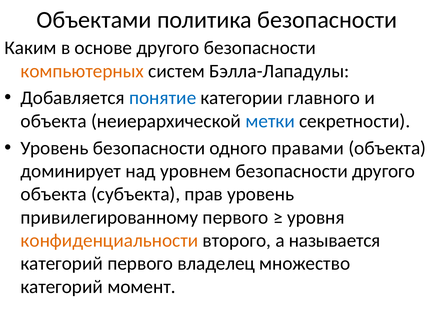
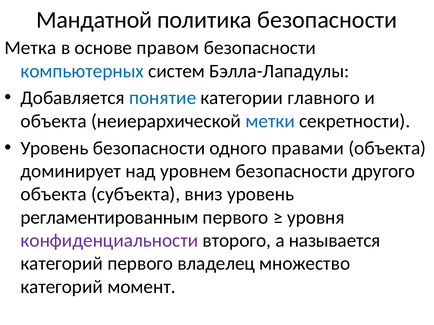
Объектами: Объектами -> Мандатной (94, 20)
Каким: Каким -> Метка (30, 48)
основе другого: другого -> правом (168, 48)
компьютерных colour: orange -> blue (82, 71)
прав: прав -> вниз (204, 195)
привилегированному: привилегированному -> регламентированным (110, 218)
конфиденциальности colour: orange -> purple (109, 241)
